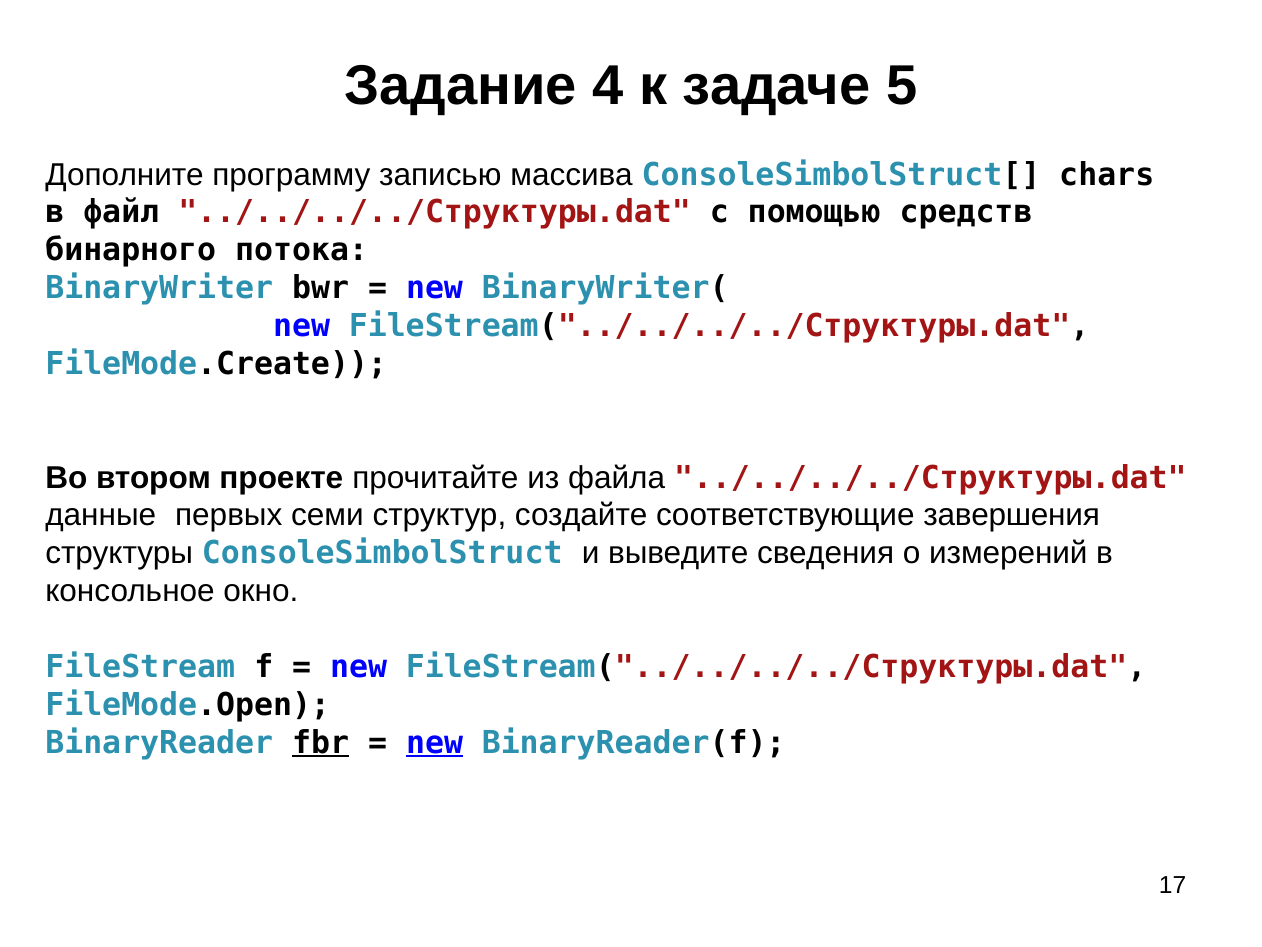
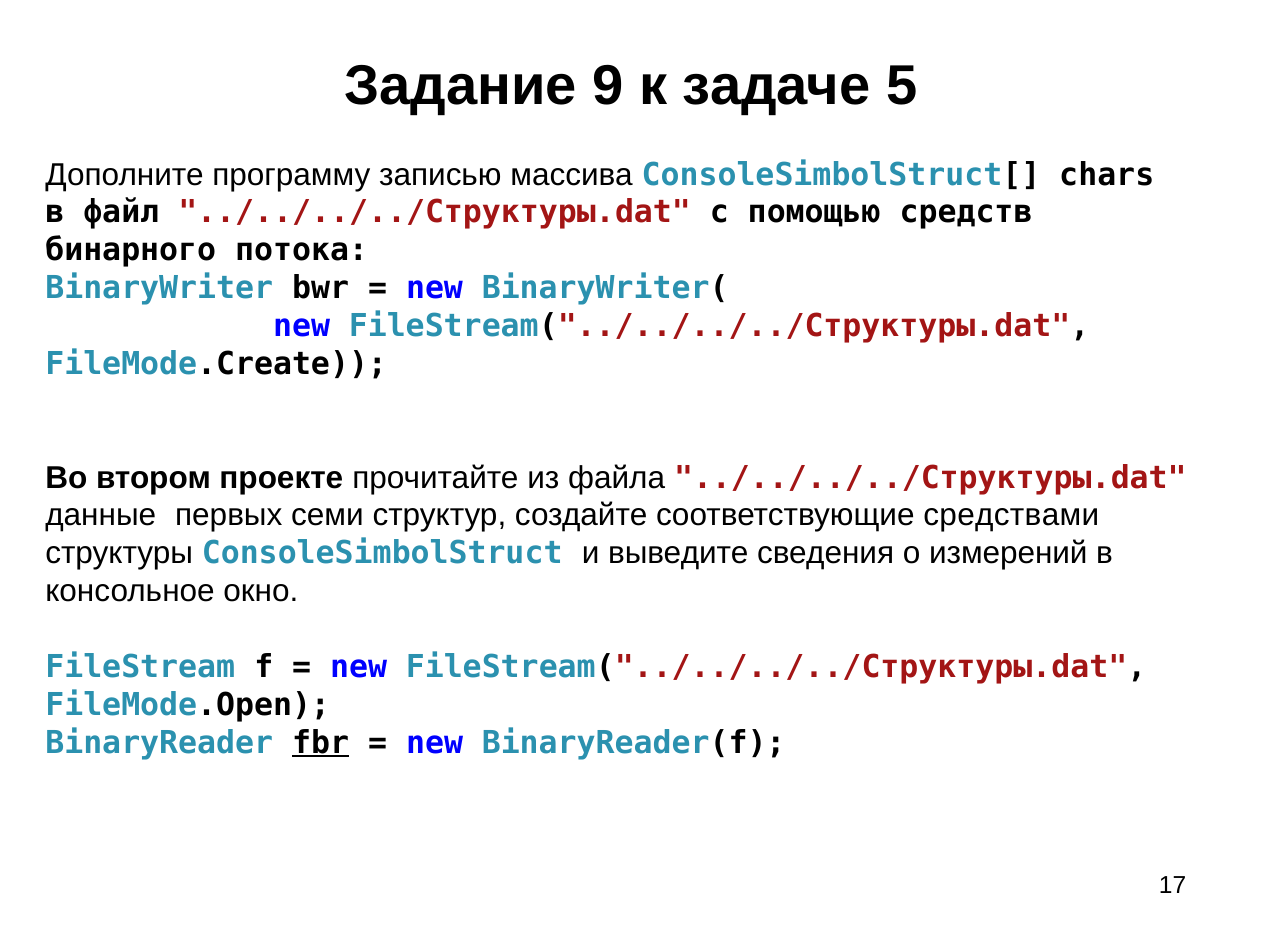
4: 4 -> 9 (608, 86)
завершения: завершения -> средствами (1011, 515)
new underline: present -> none (435, 742)
